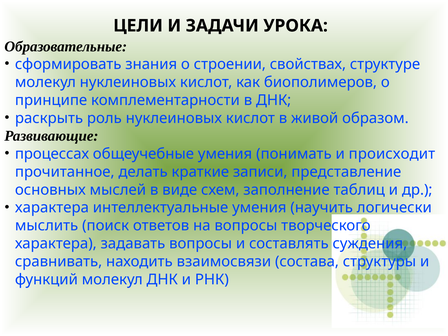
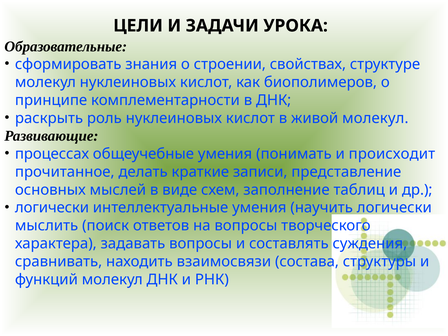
живой образом: образом -> молекул (375, 118)
характера: характера -> логически (52, 208)
